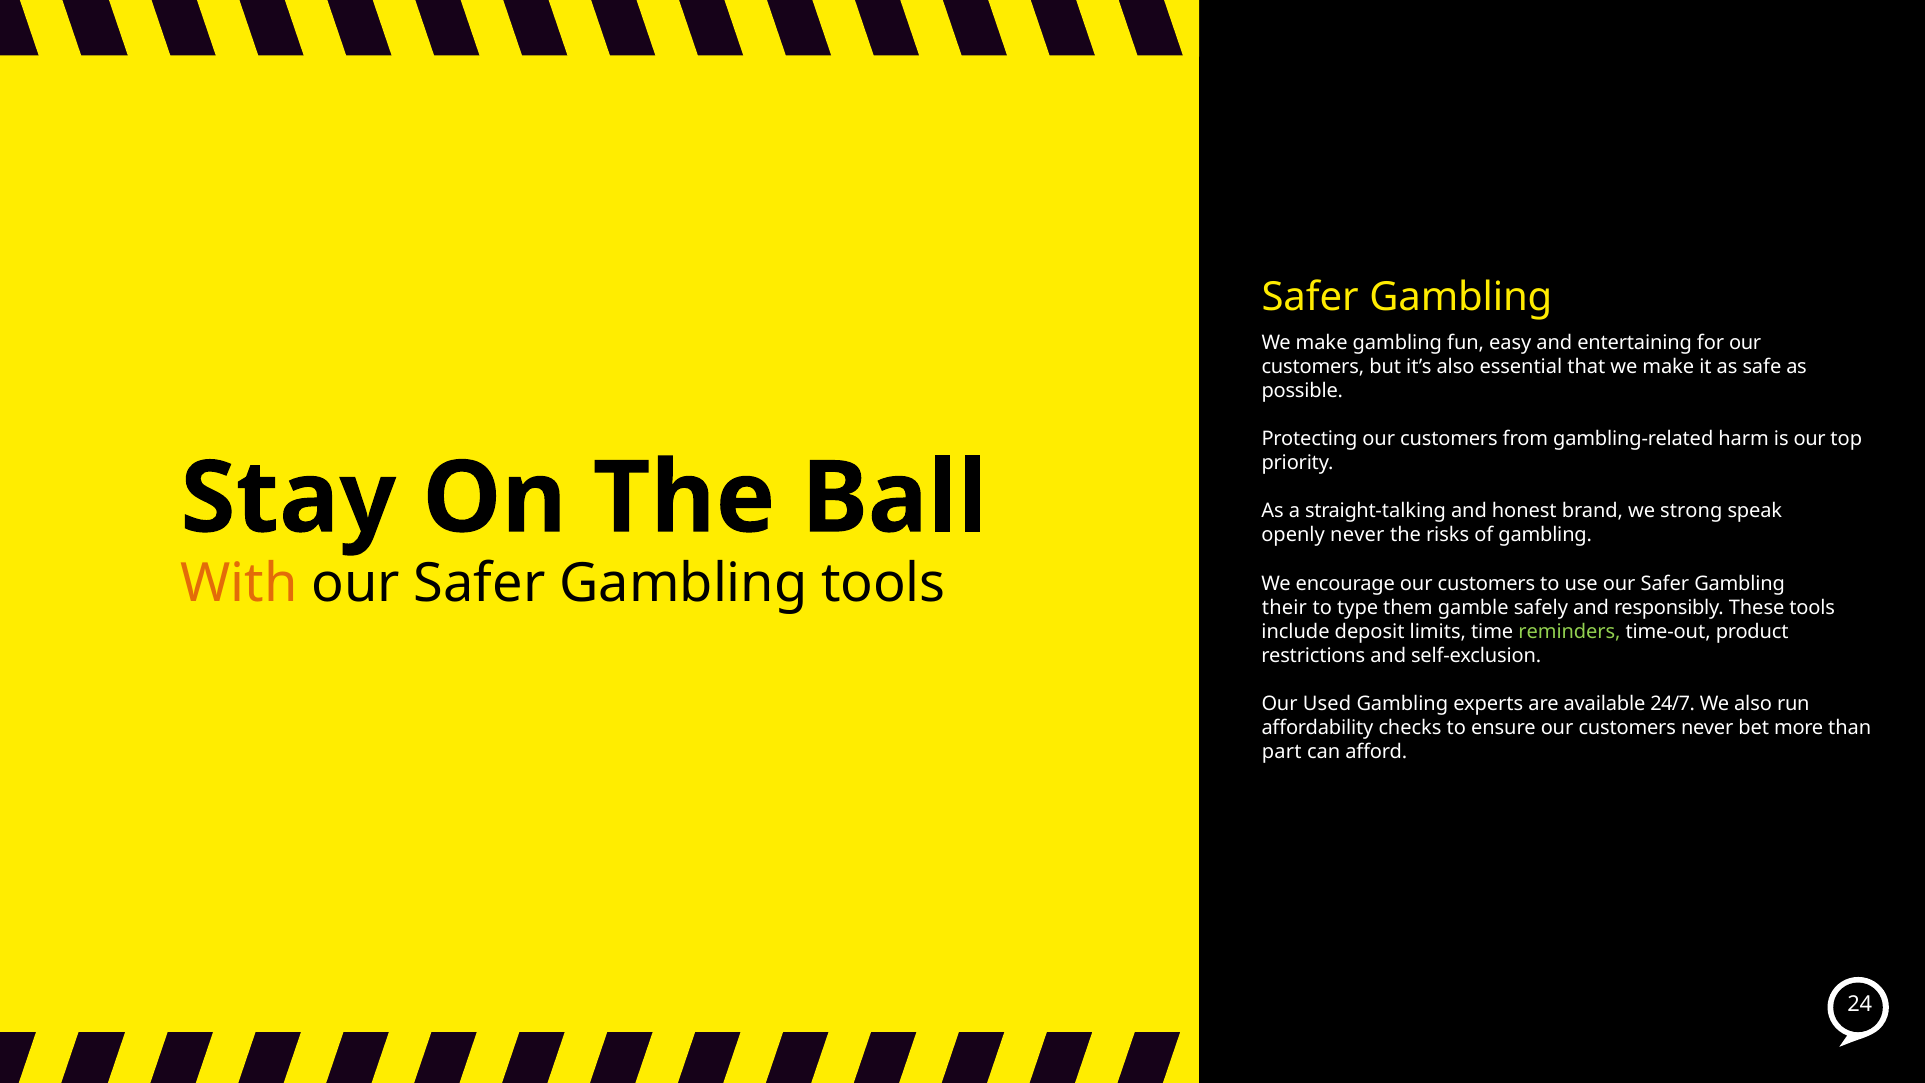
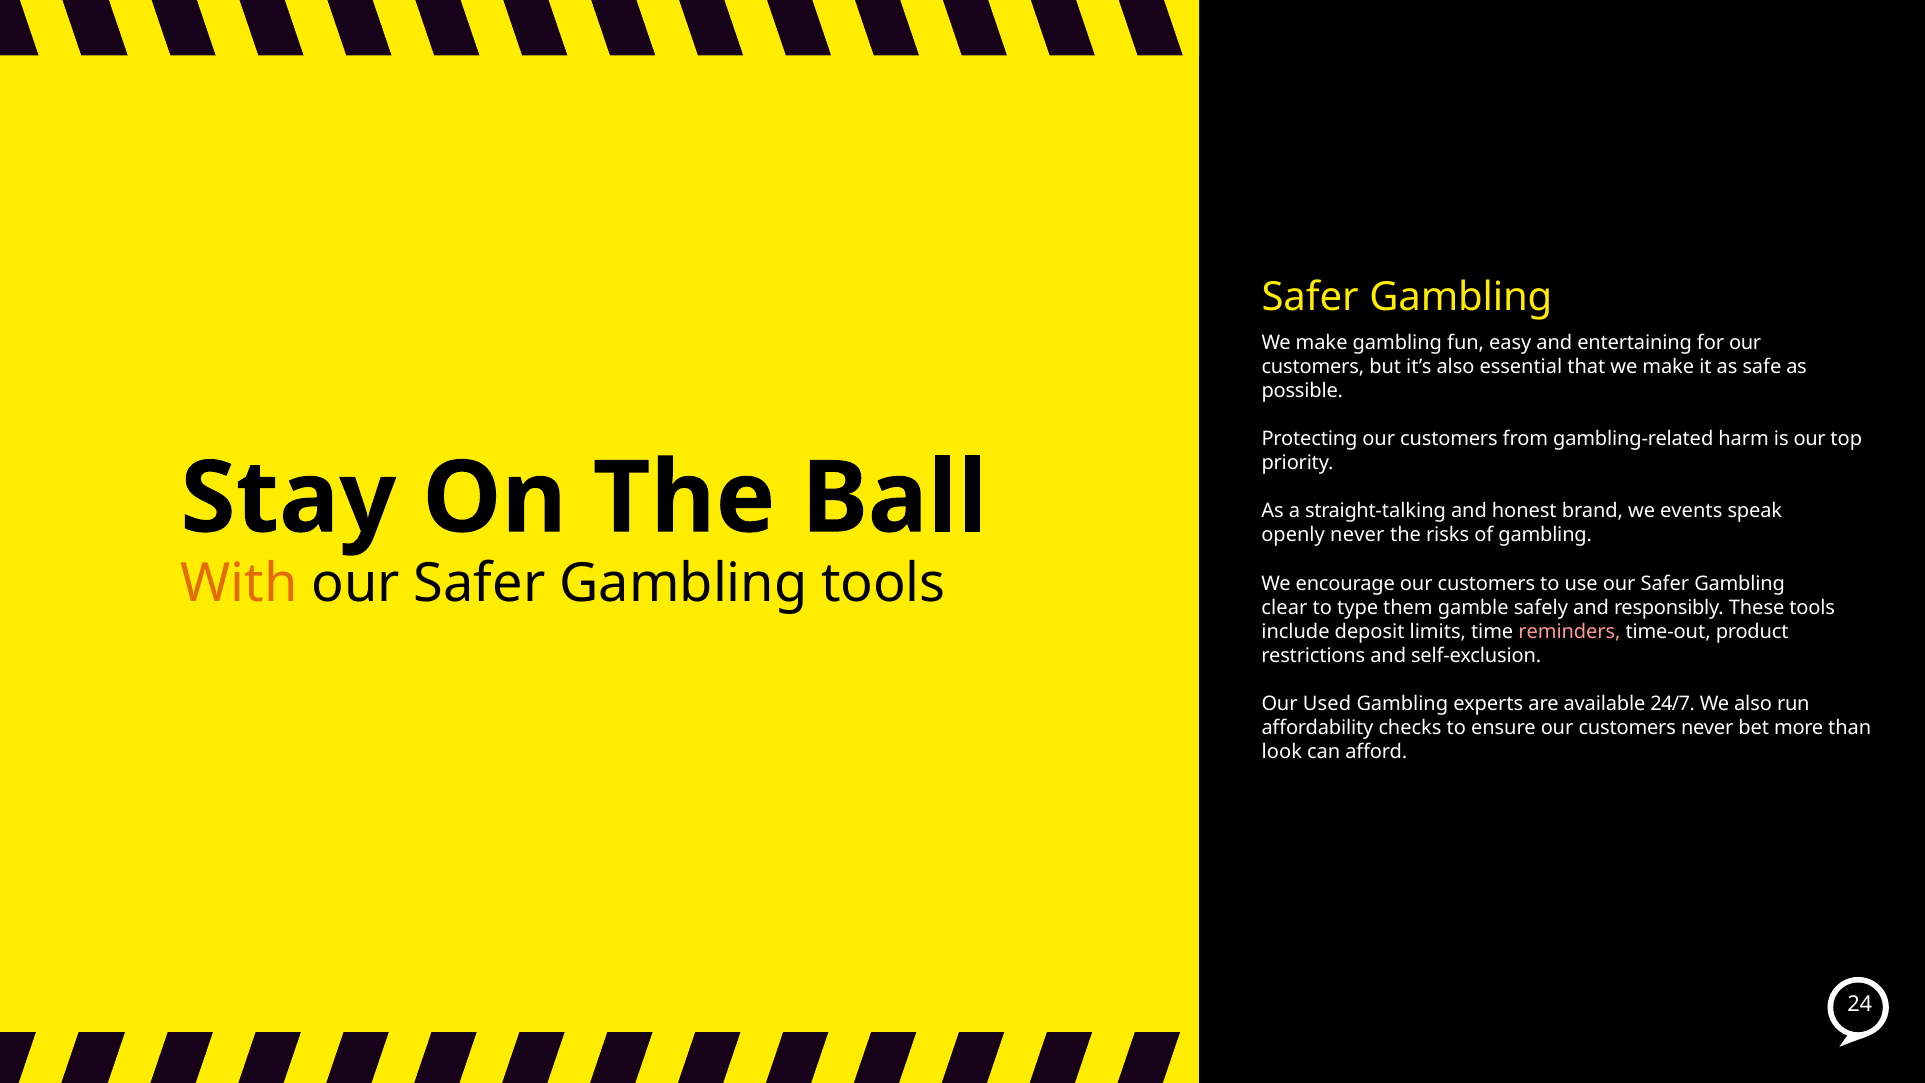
strong: strong -> events (1691, 511)
their: their -> clear (1284, 607)
reminders colour: light green -> pink (1569, 632)
part: part -> look (1282, 752)
